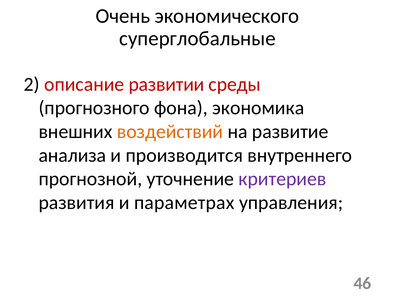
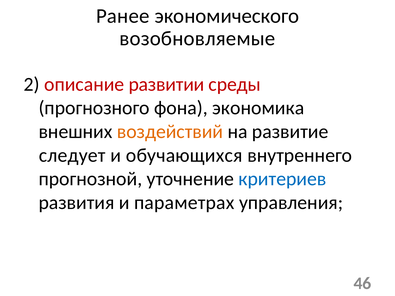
Очень: Очень -> Ранее (123, 16)
суперглобальные: суперглобальные -> возобновляемые (197, 39)
анализа: анализа -> следует (72, 155)
производится: производится -> обучающихся (184, 155)
критериев colour: purple -> blue (282, 179)
